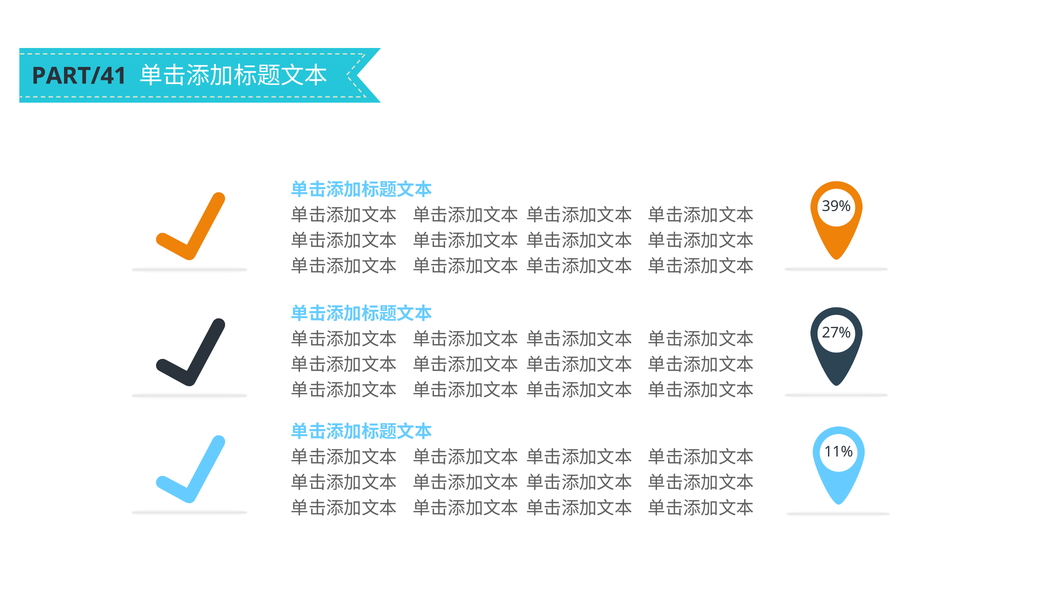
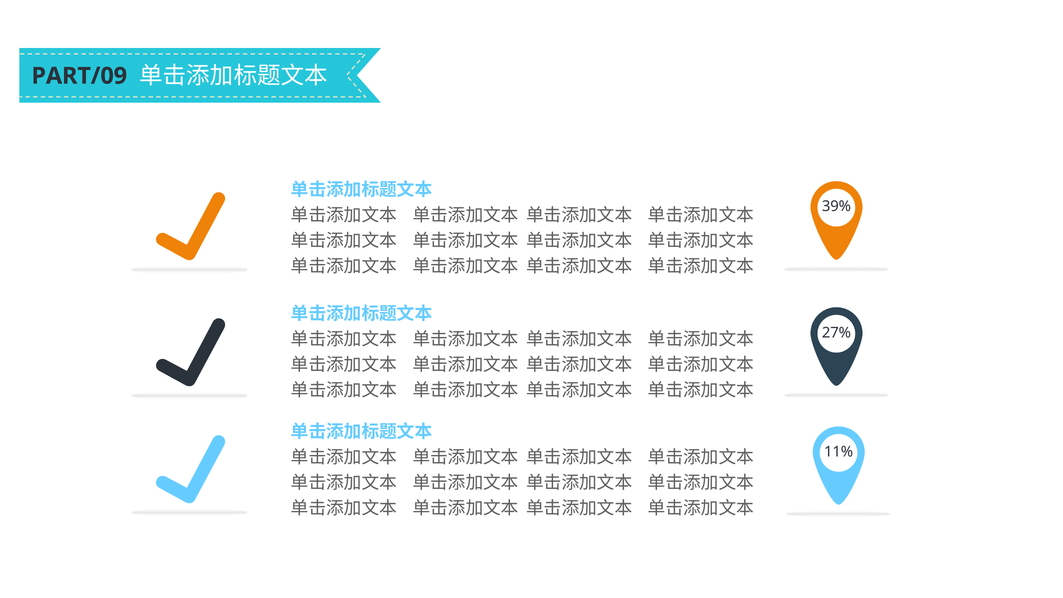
PART/41: PART/41 -> PART/09 (79, 76)
